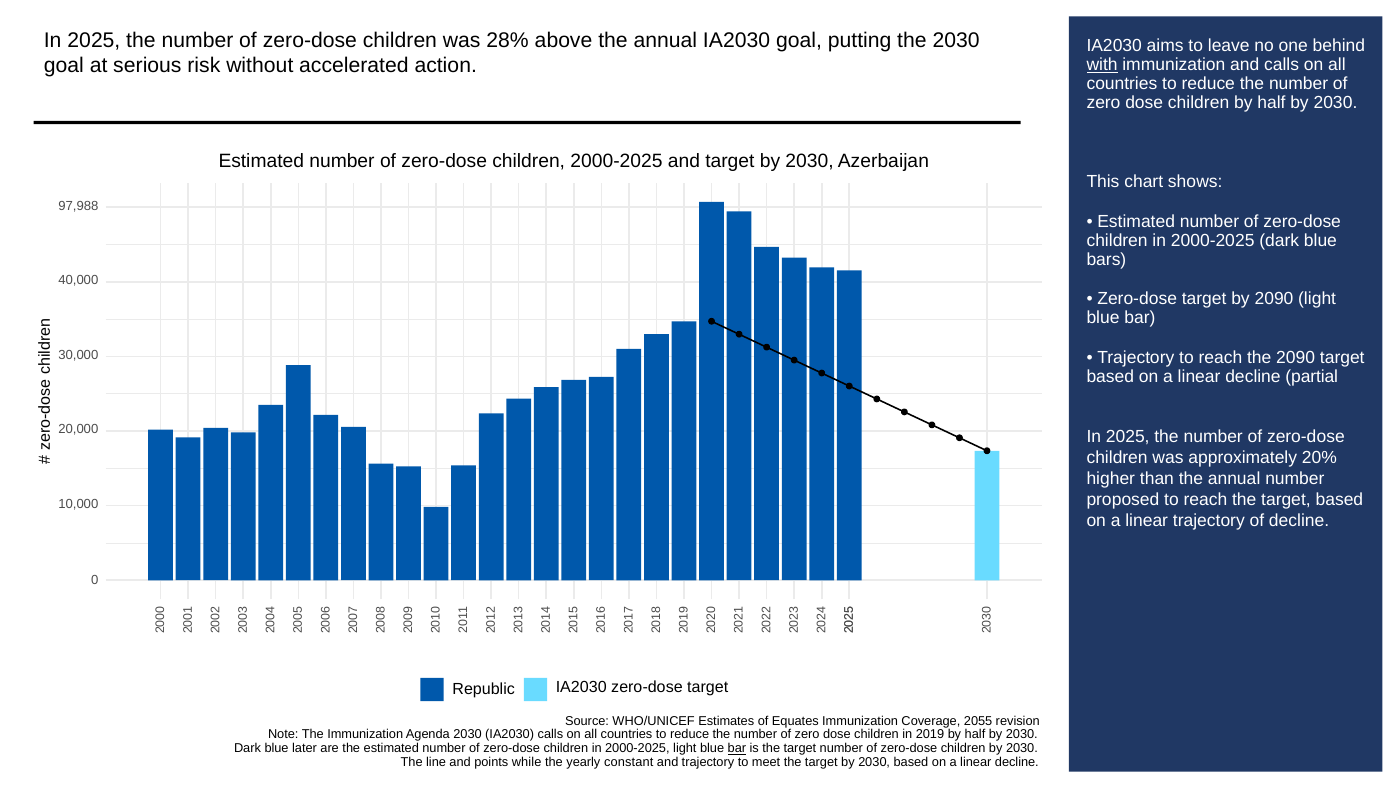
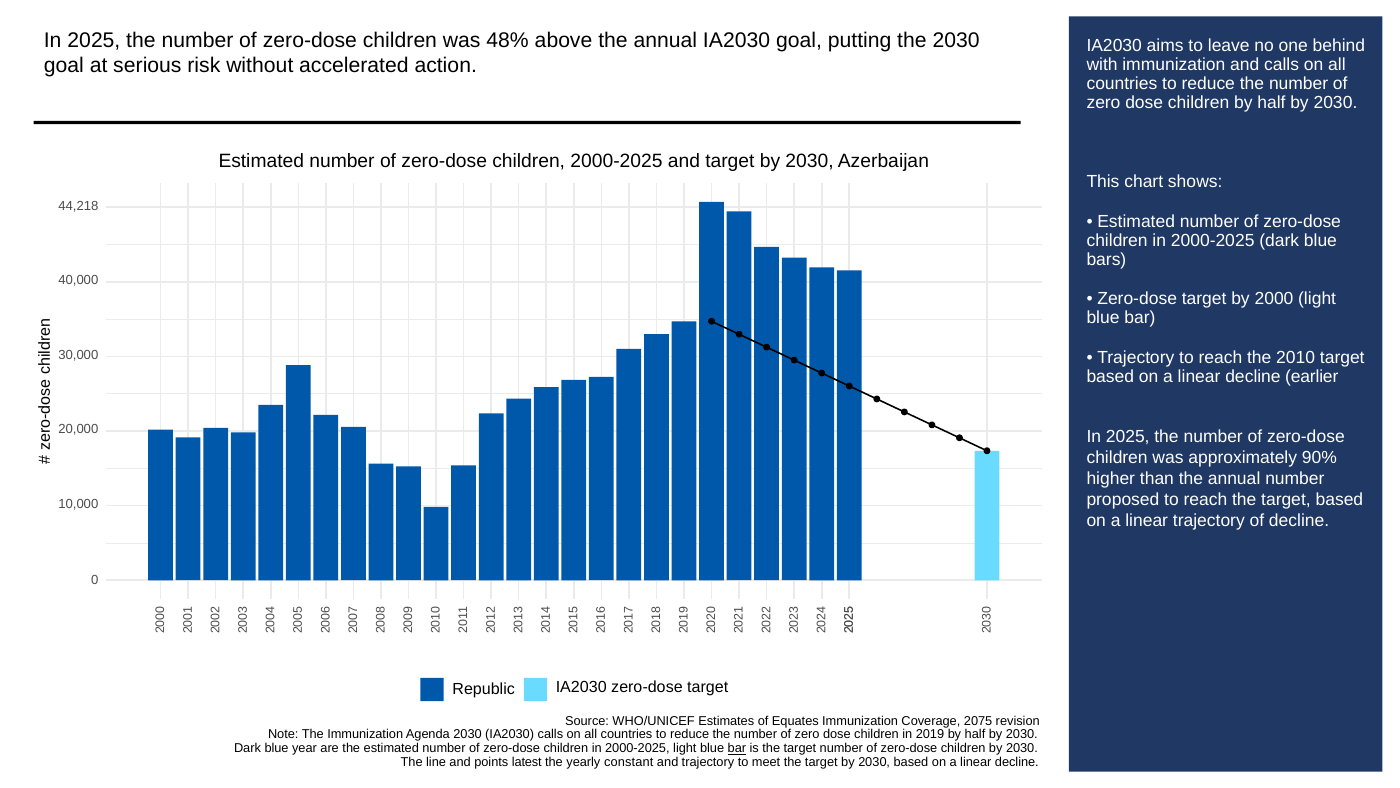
28%: 28% -> 48% (508, 40)
with underline: present -> none (1102, 65)
97,988: 97,988 -> 44,218 (78, 206)
by 2090: 2090 -> 2000 (1274, 299)
the 2090: 2090 -> 2010 (1296, 357)
partial: partial -> earlier (1312, 376)
20%: 20% -> 90% (1319, 458)
2055: 2055 -> 2075 (978, 720)
later: later -> year (305, 748)
while: while -> latest (527, 762)
